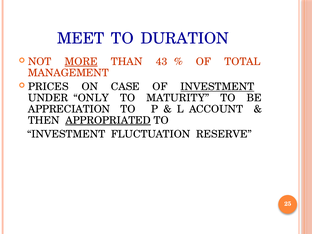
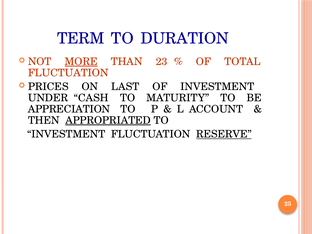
MEET: MEET -> TERM (81, 39)
43: 43 -> 23 (162, 62)
MANAGEMENT: MANAGEMENT -> FLUCTUATION (68, 73)
CASE: CASE -> LAST (125, 87)
INVESTMENT underline: present -> none (217, 87)
ONLY: ONLY -> CASH (91, 98)
RESERVE underline: none -> present (224, 134)
